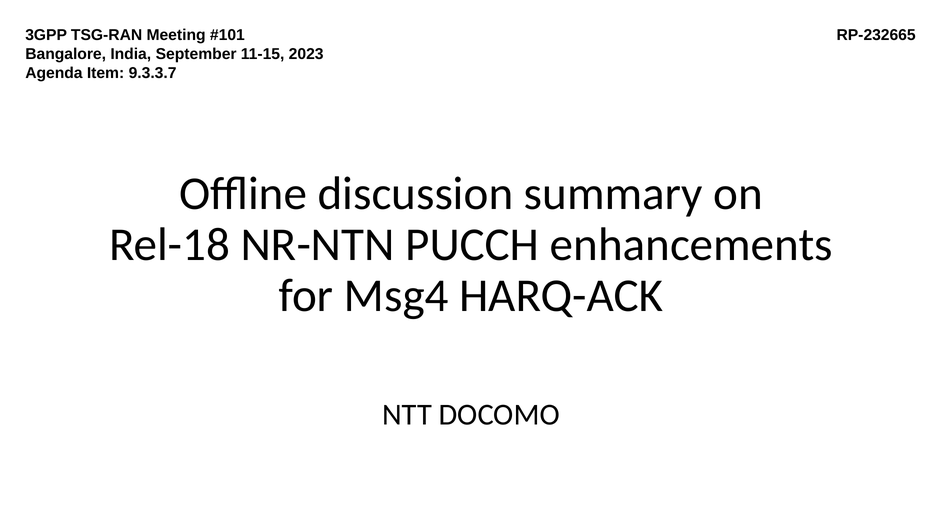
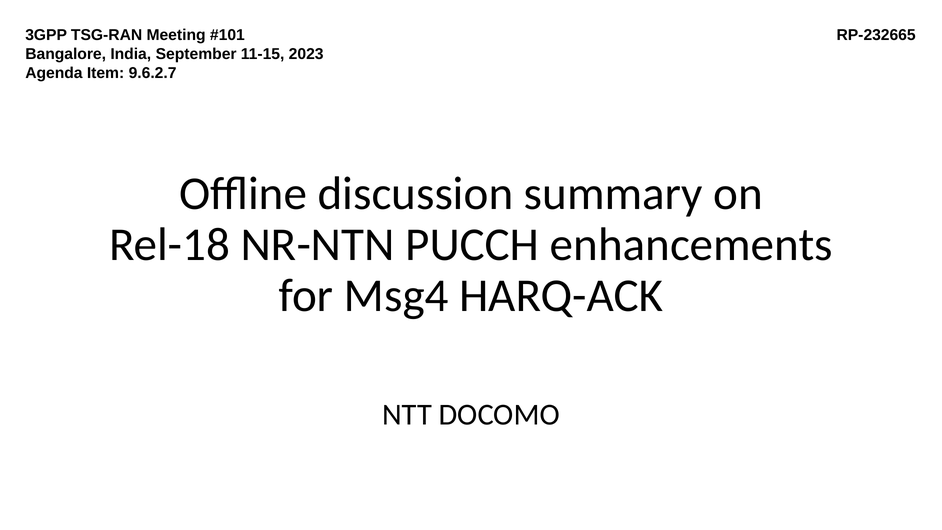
9.3.3.7: 9.3.3.7 -> 9.6.2.7 (153, 73)
